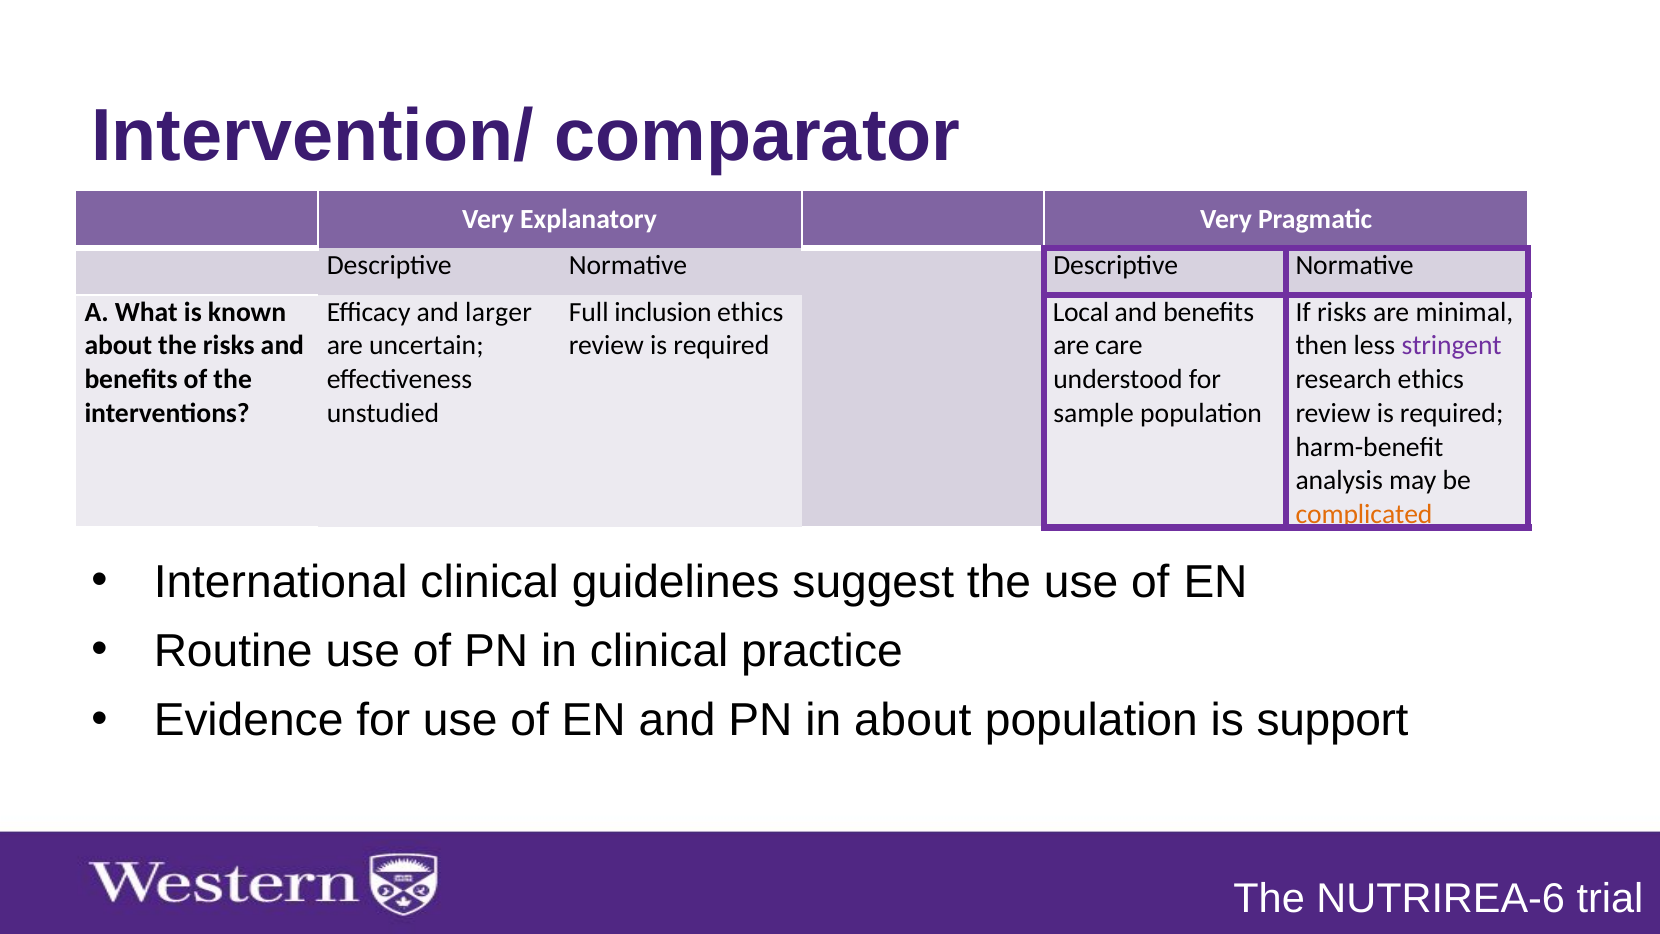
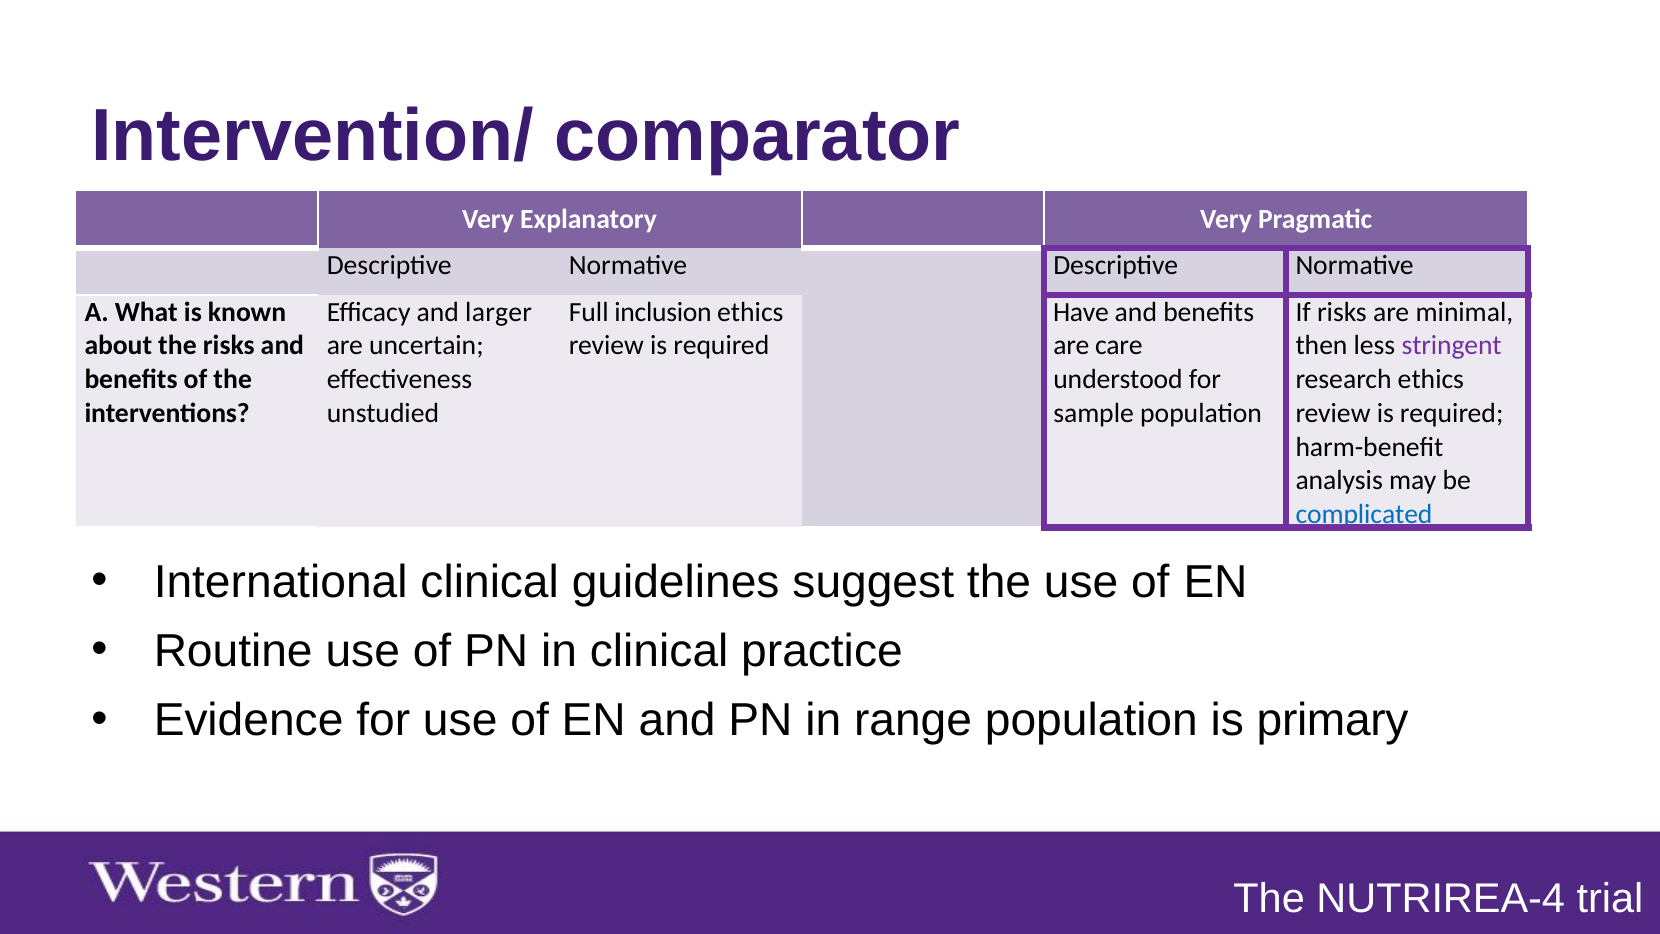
Local: Local -> Have (1081, 312)
complicated colour: orange -> blue (1364, 514)
in about: about -> range (913, 720)
support: support -> primary (1333, 720)
NUTRIREA-6: NUTRIREA-6 -> NUTRIREA-4 (1441, 899)
